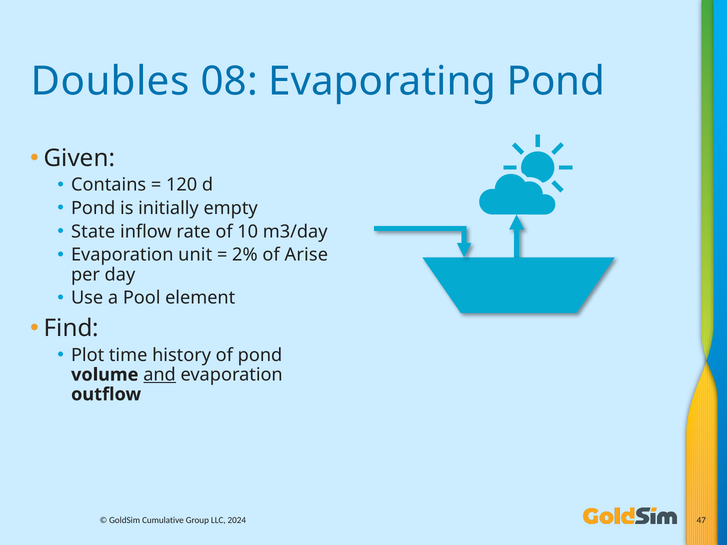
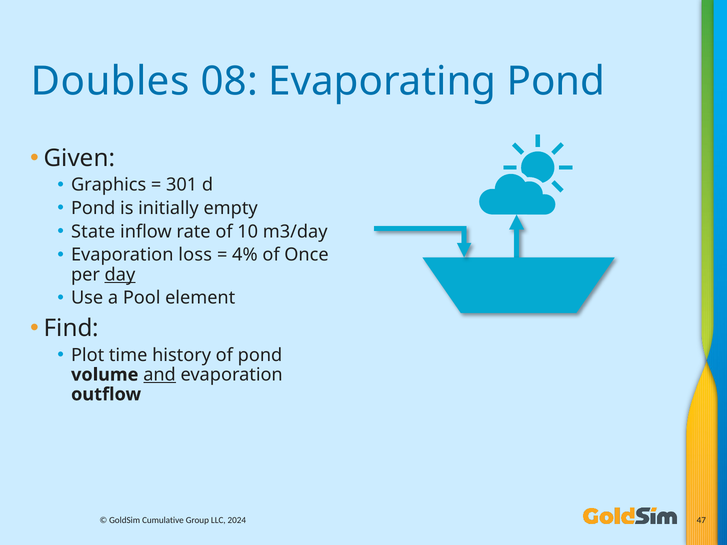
Contains: Contains -> Graphics (109, 185)
120: 120 -> 301 (182, 185)
unit: unit -> loss (195, 255)
2%: 2% -> 4% (245, 255)
Arise: Arise -> Once (306, 255)
day underline: none -> present (120, 275)
